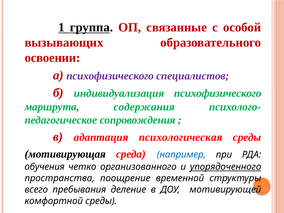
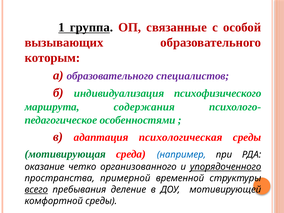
освоении: освоении -> которым (52, 58)
а психофизического: психофизического -> образовательного (110, 76)
сопровождения: сопровождения -> особенностями (138, 120)
мотивирующая colour: black -> green (65, 154)
обучения: обучения -> оказание (45, 167)
поощрение: поощрение -> примерной (125, 178)
всего underline: none -> present (36, 190)
